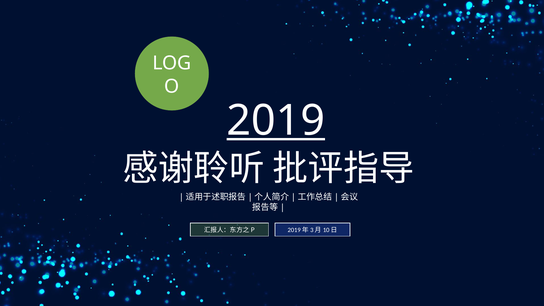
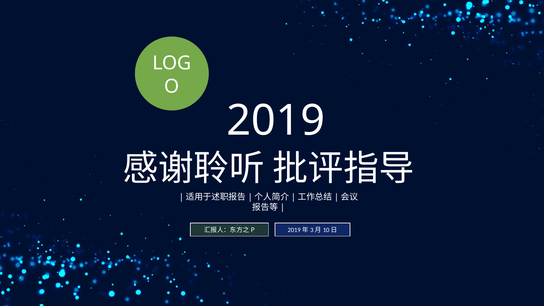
2019 underline: present -> none (276, 121)
